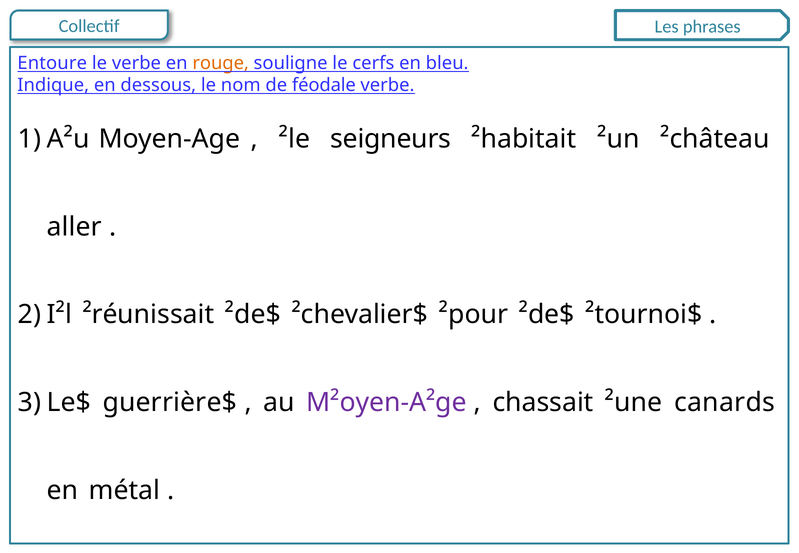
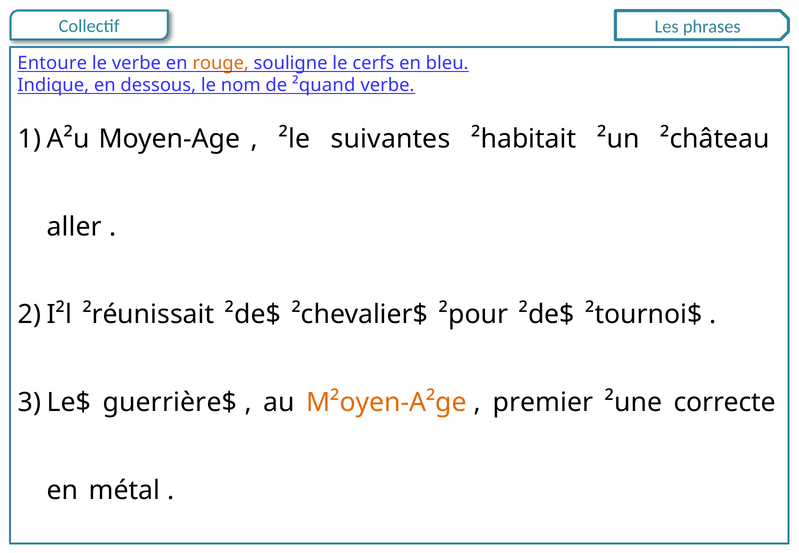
féodale: féodale -> ²quand (324, 85)
seigneurs: seigneurs -> suivantes (391, 139)
M²oyen-A²ge colour: purple -> orange (386, 403)
chassait: chassait -> premier (543, 403)
canards: canards -> correcte (725, 403)
